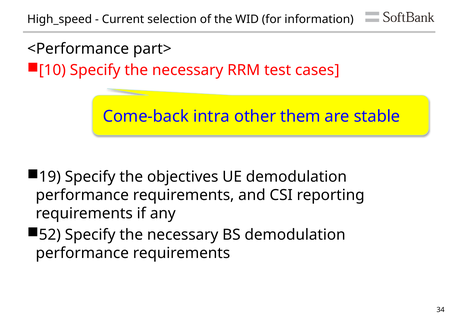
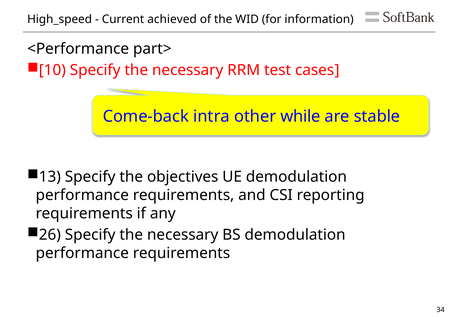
selection: selection -> achieved (172, 19)
them: them -> while (300, 116)
19: 19 -> 13 (50, 177)
52: 52 -> 26 (50, 235)
